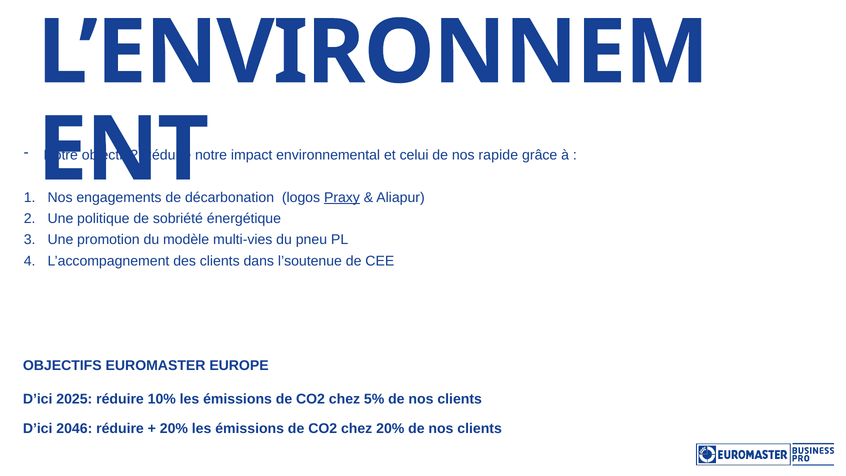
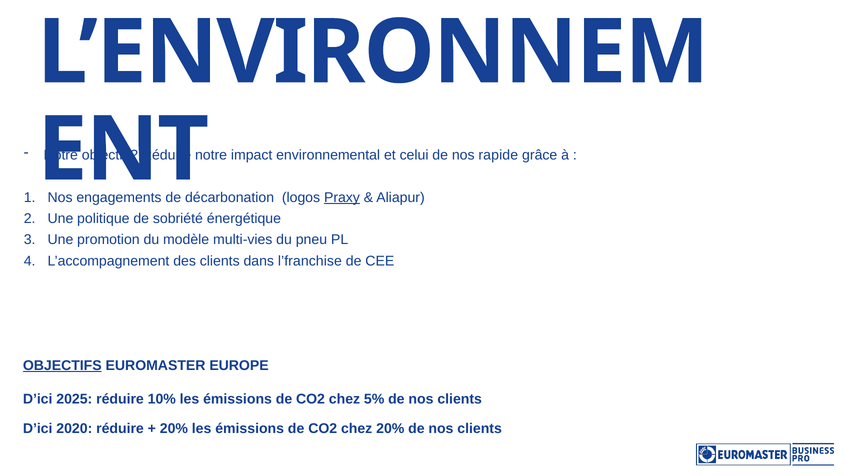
l’soutenue: l’soutenue -> l’franchise (310, 261)
OBJECTIFS underline: none -> present (62, 365)
2046: 2046 -> 2020 (74, 429)
